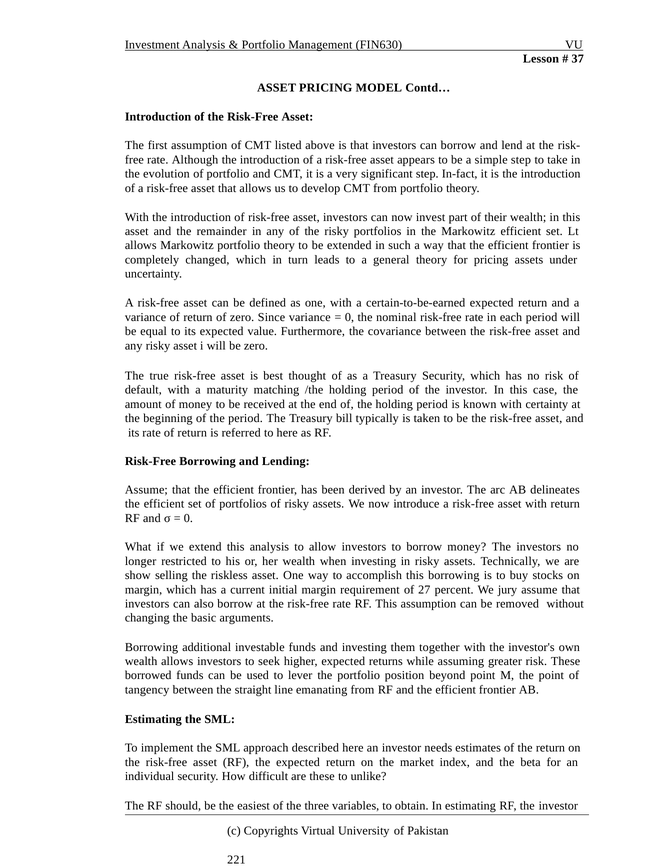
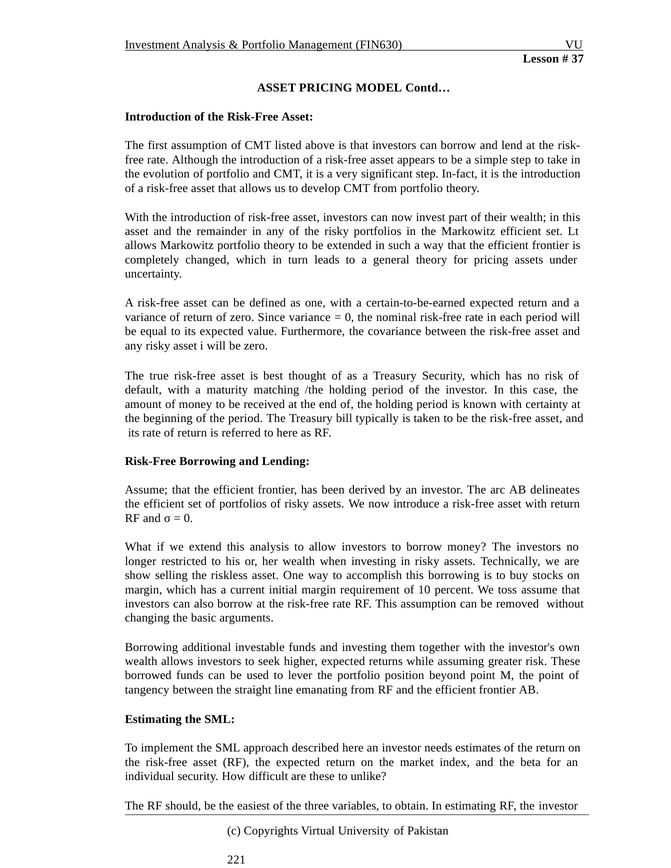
27: 27 -> 10 (424, 590)
jury: jury -> toss (507, 590)
